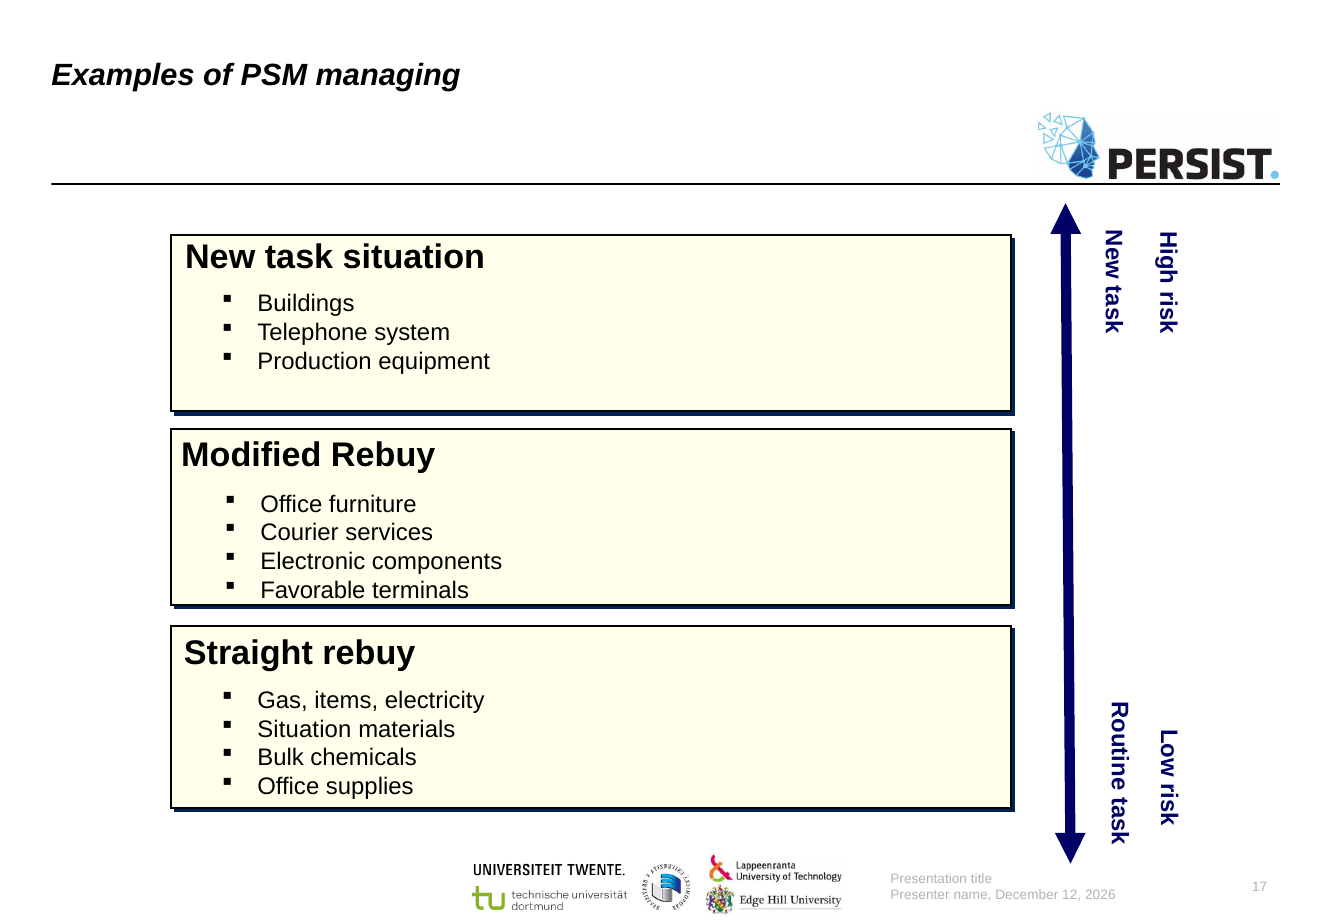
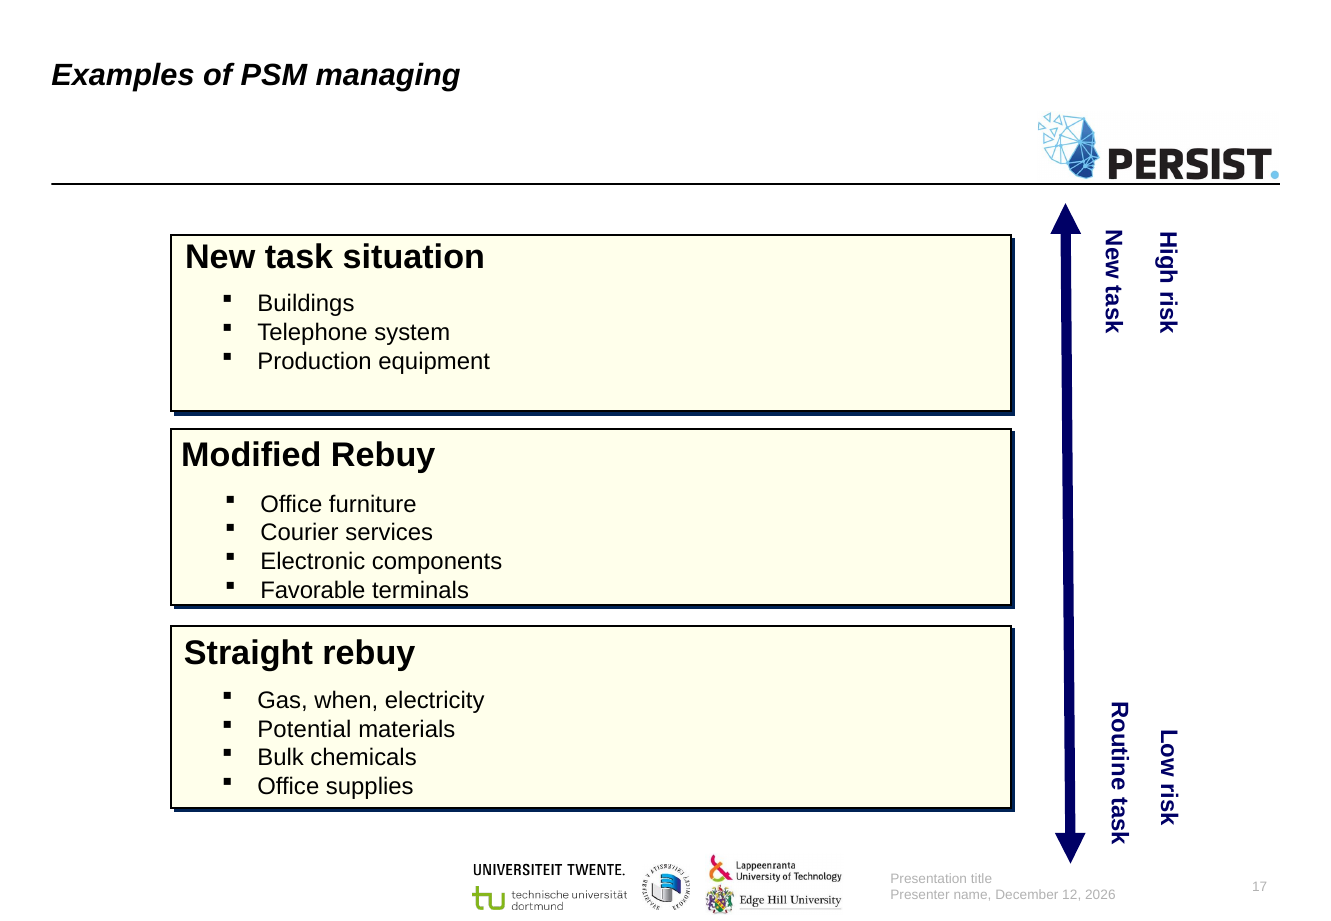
items: items -> when (346, 701)
Situation: Situation -> Potential (304, 730)
